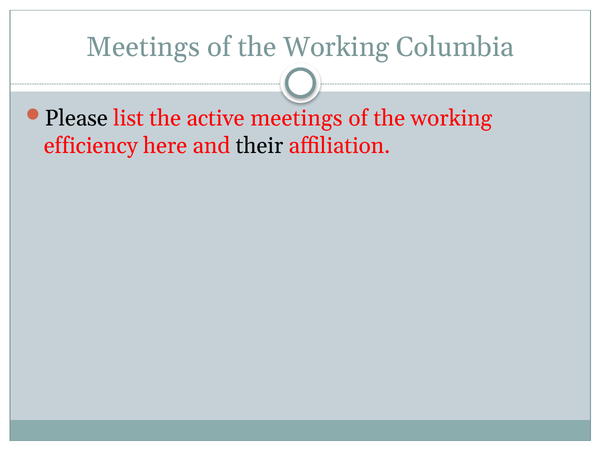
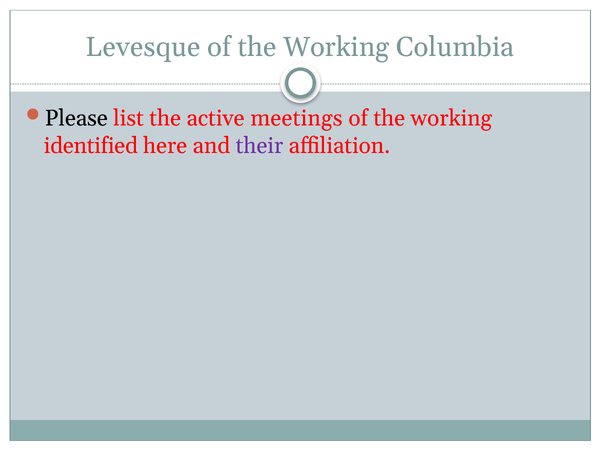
Meetings: Meetings -> Levesque (143, 47)
efficiency: efficiency -> identified (91, 146)
their colour: black -> purple (259, 146)
